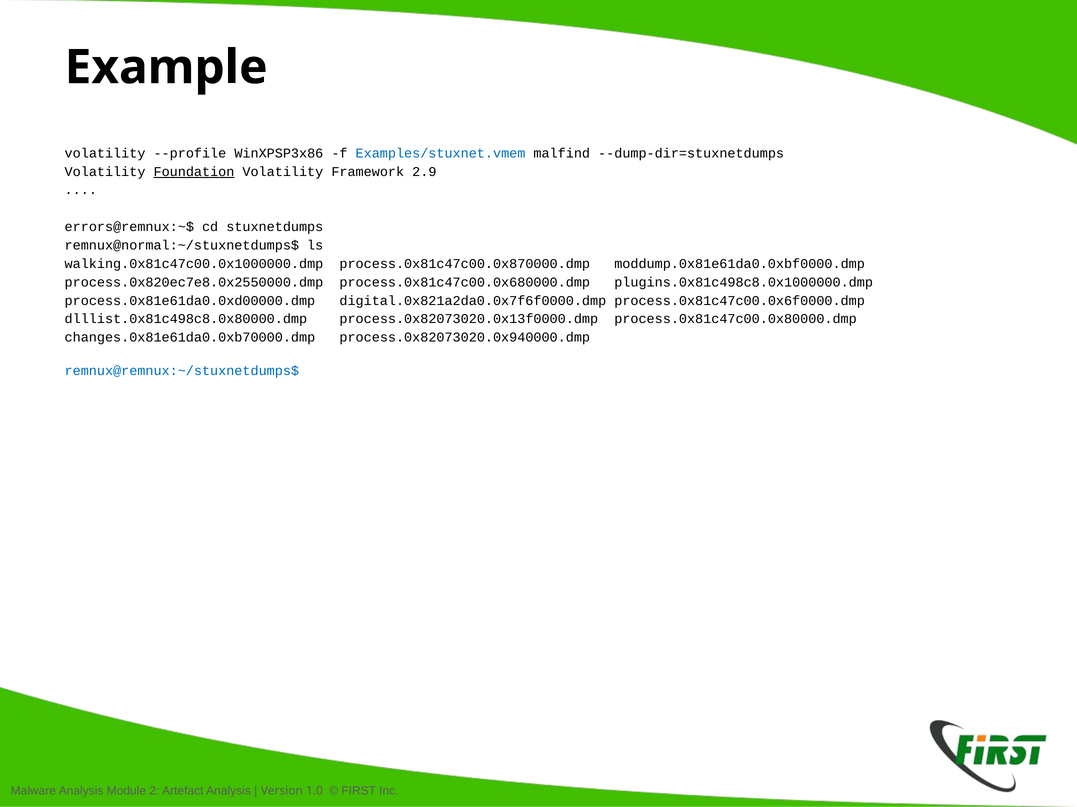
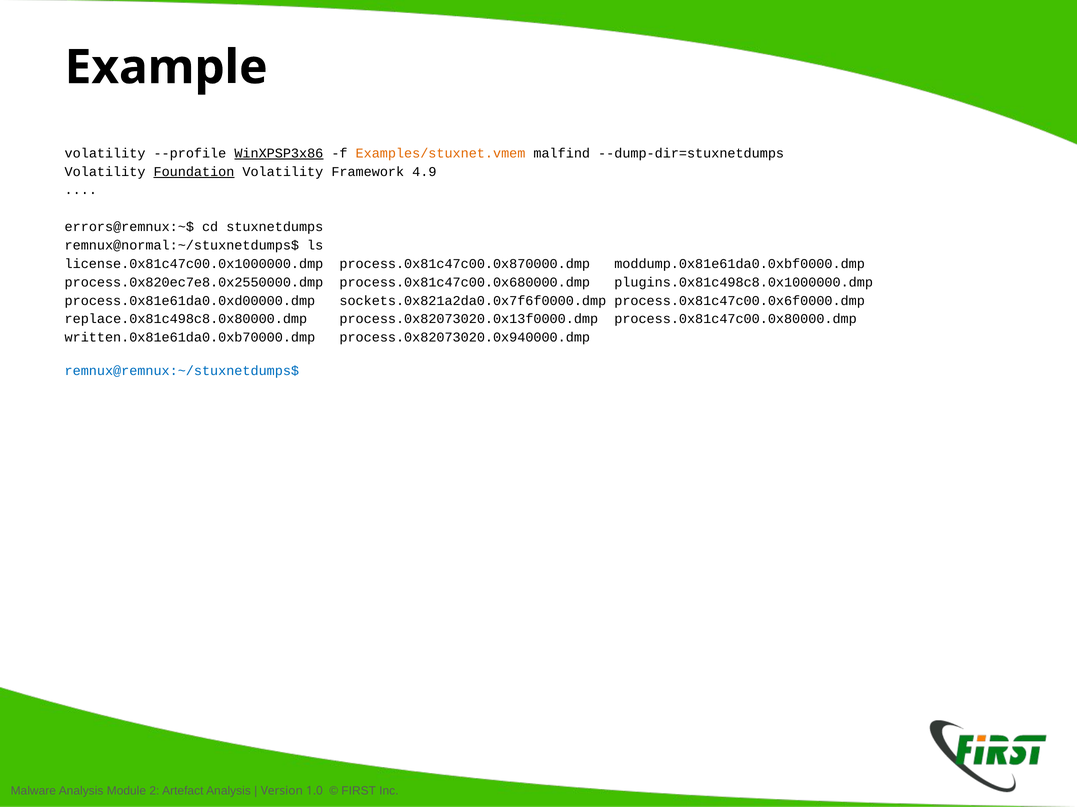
WinXPSP3x86 underline: none -> present (279, 153)
Examples/stuxnet.vmem colour: blue -> orange (441, 153)
2.9: 2.9 -> 4.9 (424, 172)
walking.0x81c47c00.0x1000000.dmp: walking.0x81c47c00.0x1000000.dmp -> license.0x81c47c00.0x1000000.dmp (194, 264)
digital.0x821a2da0.0x7f6f0000.dmp: digital.0x821a2da0.0x7f6f0000.dmp -> sockets.0x821a2da0.0x7f6f0000.dmp (473, 301)
dlllist.0x81c498c8.0x80000.dmp: dlllist.0x81c498c8.0x80000.dmp -> replace.0x81c498c8.0x80000.dmp (186, 319)
changes.0x81e61da0.0xb70000.dmp: changes.0x81e61da0.0xb70000.dmp -> written.0x81e61da0.0xb70000.dmp (190, 338)
